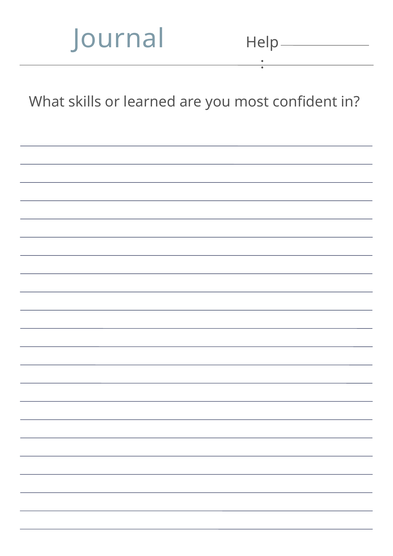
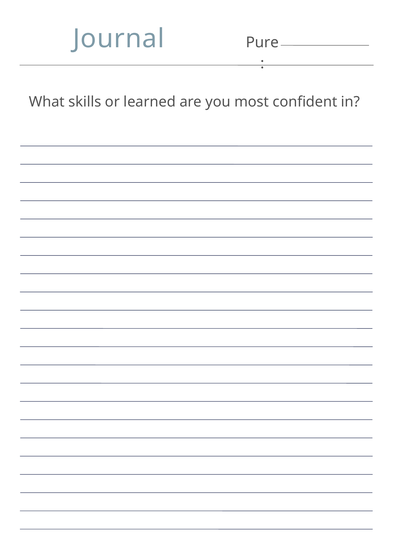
Help: Help -> Pure (262, 42)
